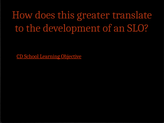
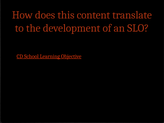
greater: greater -> content (93, 15)
